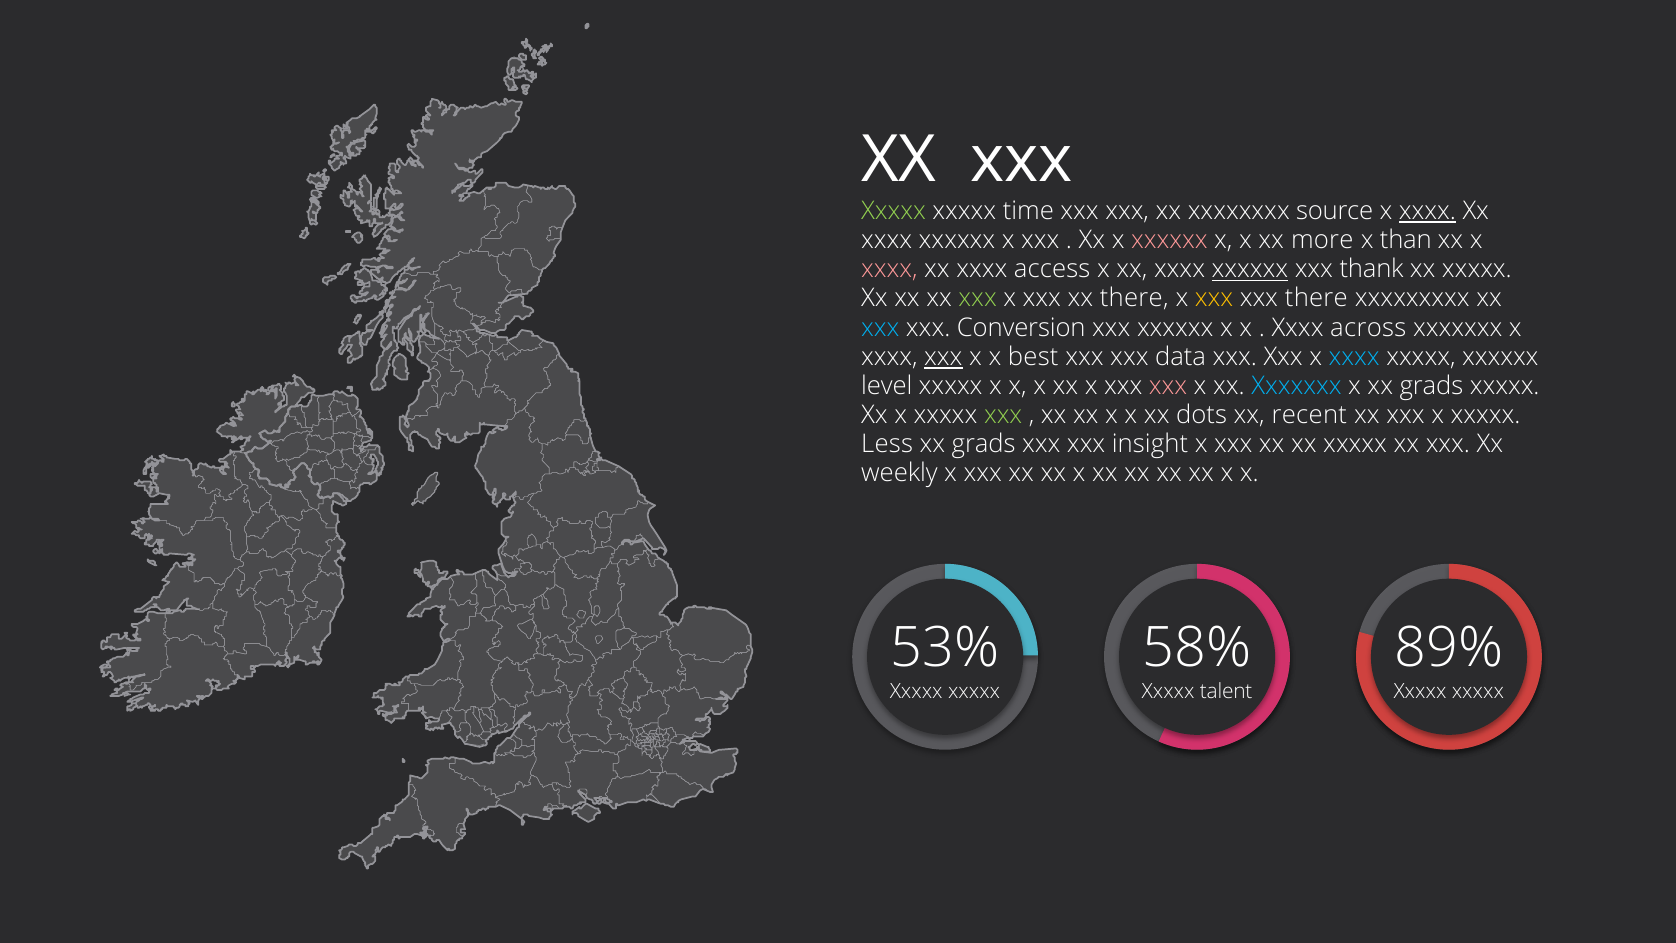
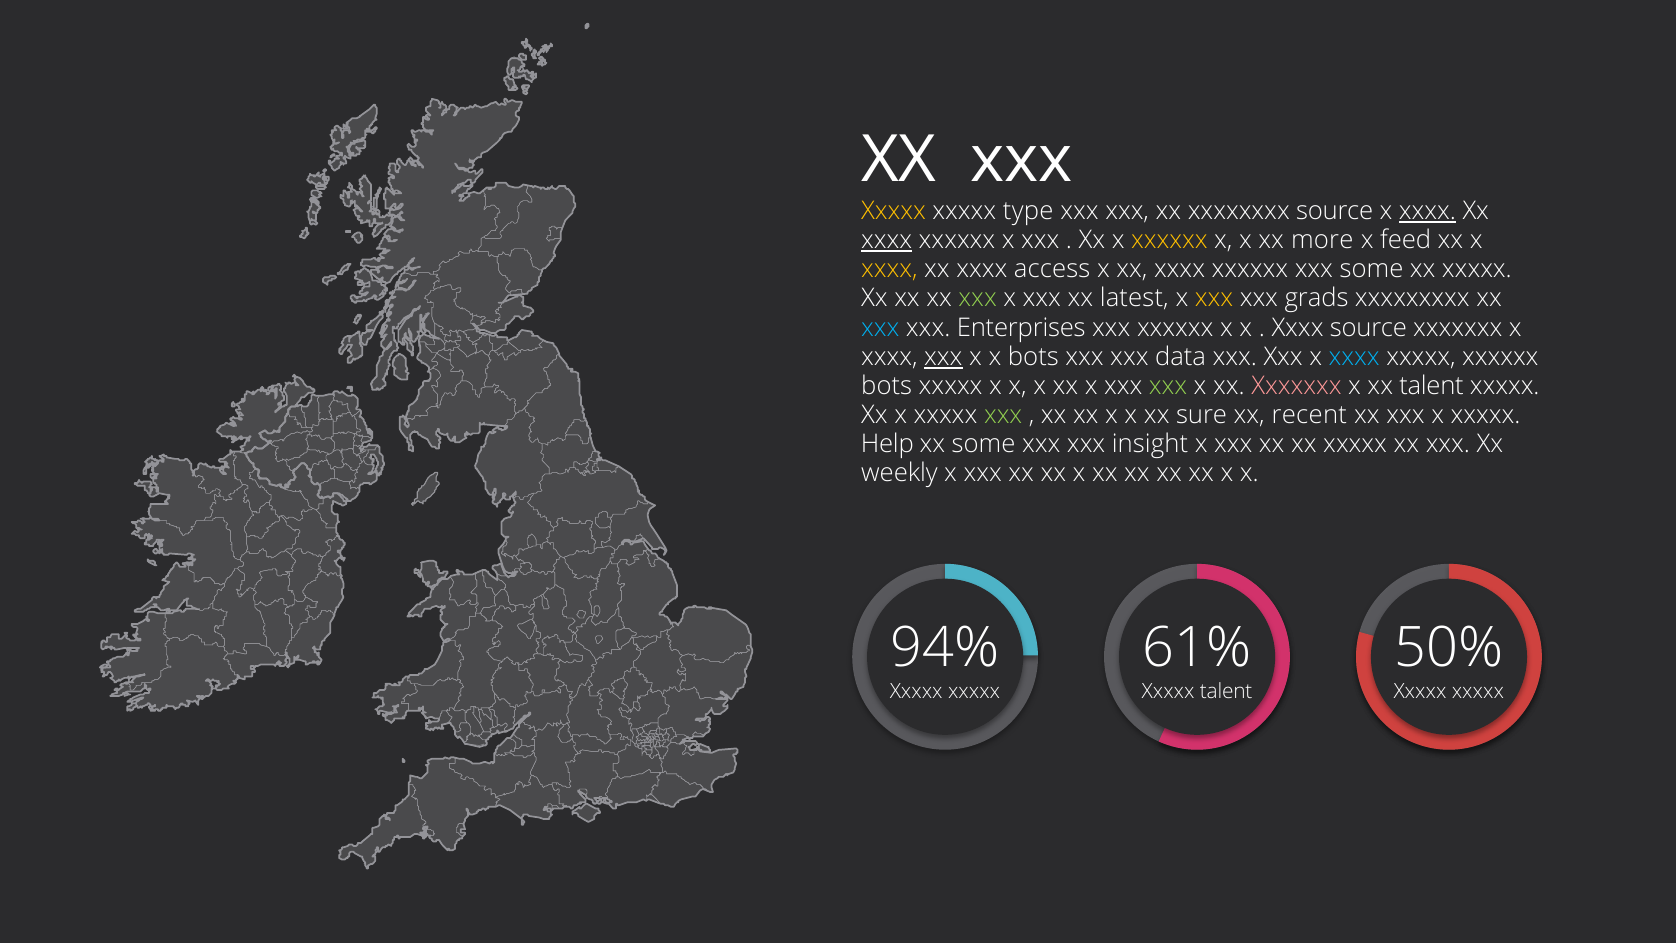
Xxxxx colour: light green -> yellow (894, 211)
time: time -> type (1028, 211)
xxxx underline: none -> present (887, 240)
xxxxxx colour: pink -> yellow (1169, 240)
than: than -> feed (1406, 240)
xxxx colour: pink -> yellow (889, 269)
xxxxxx underline: present -> none (1250, 269)
xxx thank: thank -> some (1371, 269)
xx there: there -> latest (1134, 298)
xxx there: there -> grads (1317, 298)
Conversion: Conversion -> Enterprises (1021, 327)
Xxxx across: across -> source (1368, 327)
x best: best -> bots (1033, 357)
level: level -> bots (887, 386)
xxx colour: pink -> light green (1168, 386)
Xxxxxxx colour: light blue -> pink (1296, 386)
x xx grads: grads -> talent (1432, 386)
dots: dots -> sure (1202, 415)
Less: Less -> Help (887, 444)
grads: grads -> some (984, 444)
53%: 53% -> 94% (945, 648)
58%: 58% -> 61% (1197, 648)
89%: 89% -> 50% (1449, 648)
